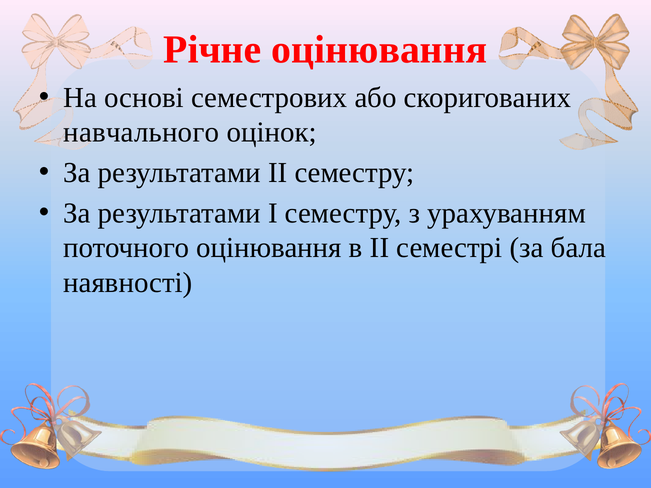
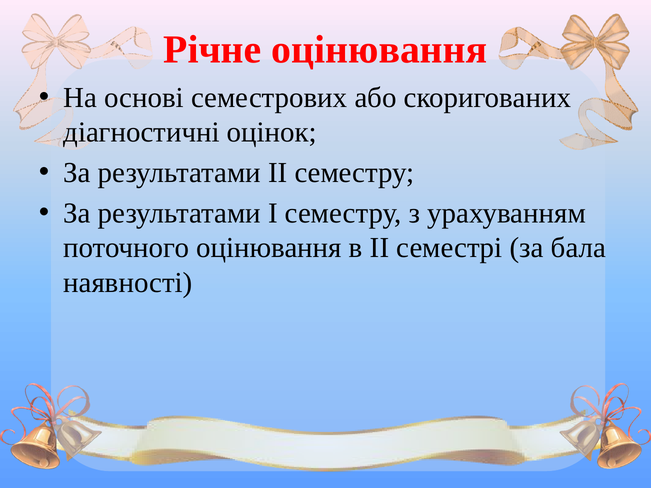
навчального: навчального -> діагностичні (141, 132)
